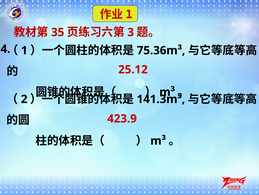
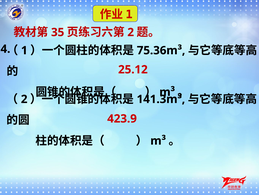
3: 3 -> 2 (131, 32)
